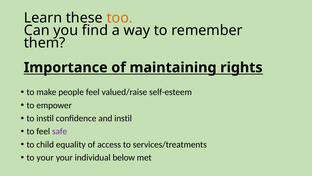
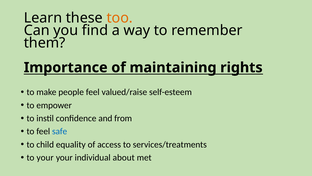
and instil: instil -> from (123, 118)
safe colour: purple -> blue (60, 131)
below: below -> about (124, 157)
